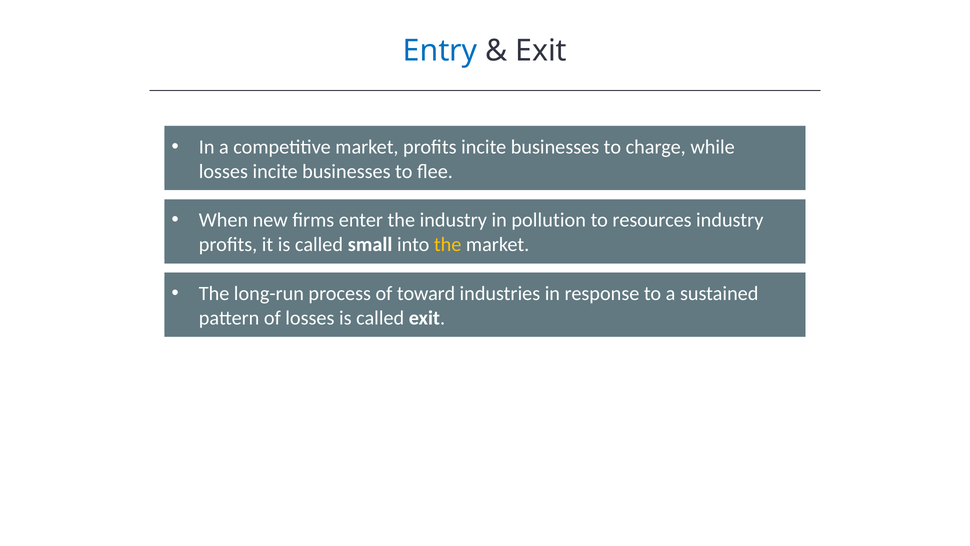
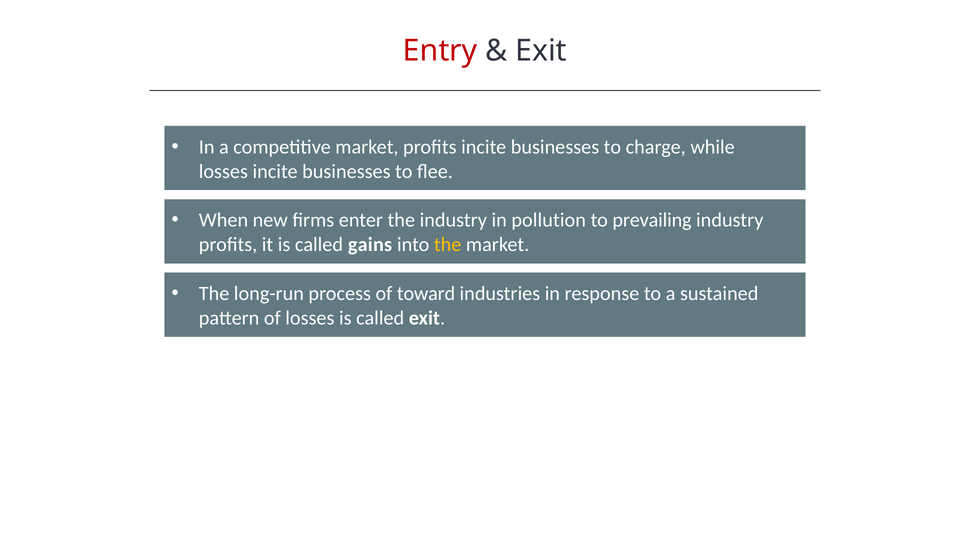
Entry colour: blue -> red (440, 51)
resources: resources -> prevailing (652, 220)
small: small -> gains (370, 244)
